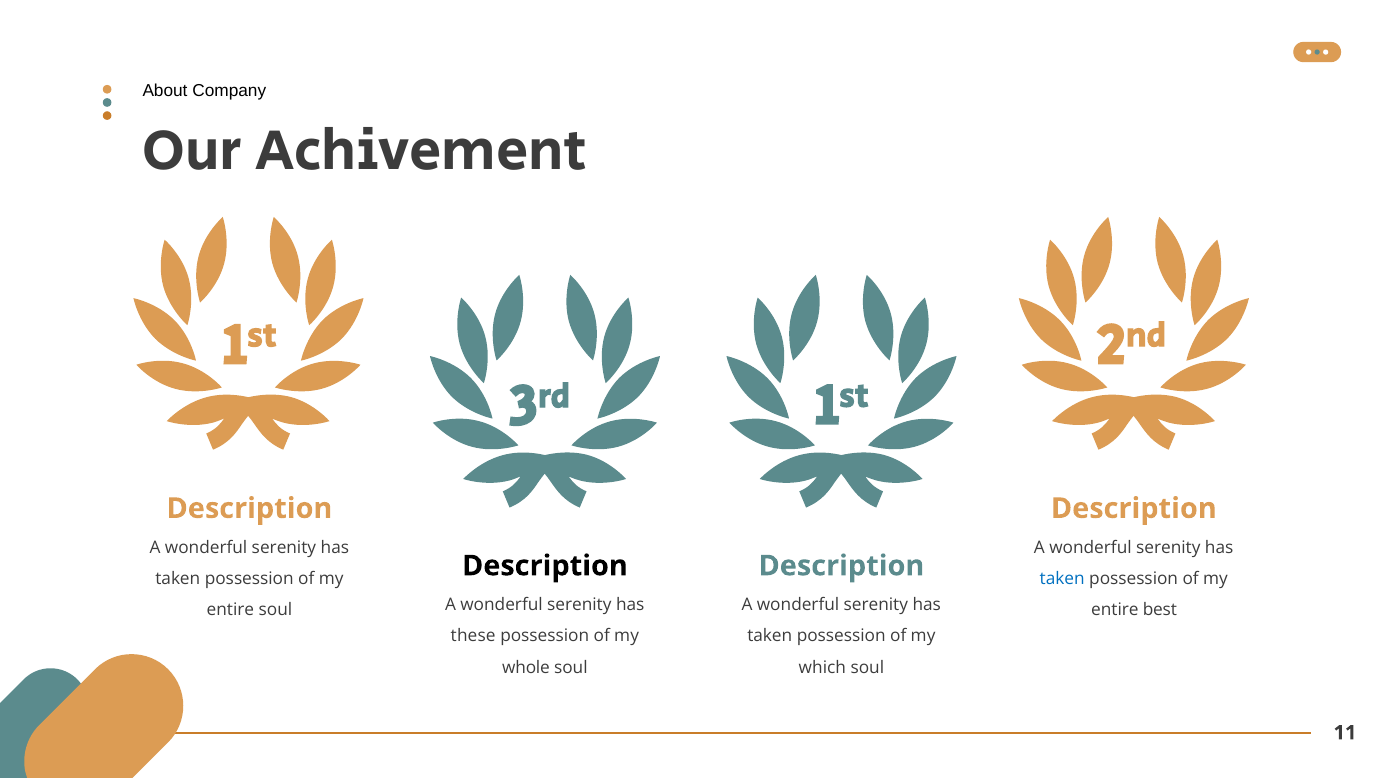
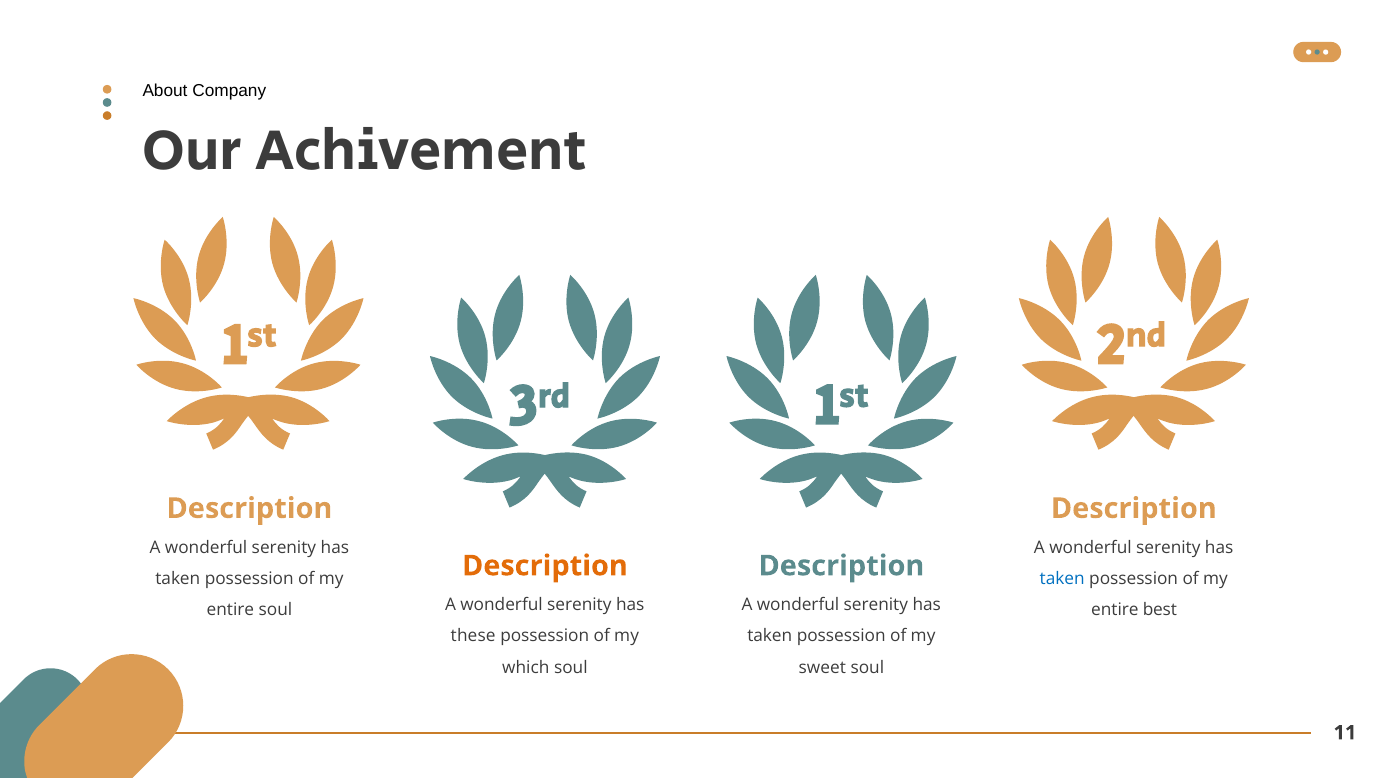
Description colour: black -> orange (545, 566)
whole: whole -> which (526, 667)
which: which -> sweet (822, 667)
